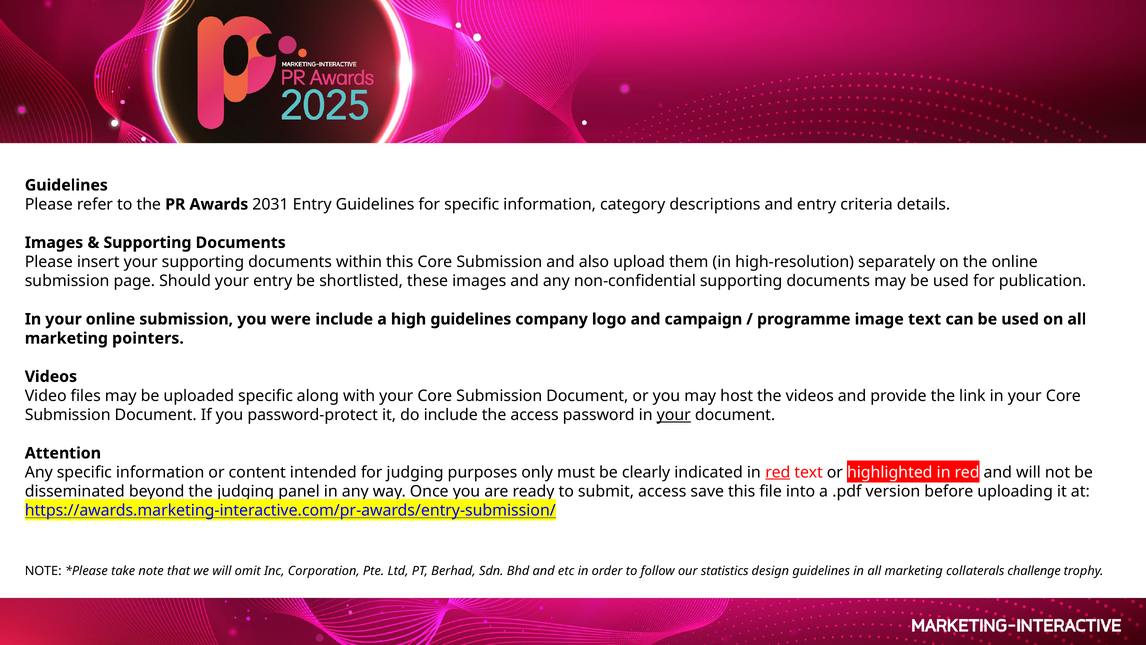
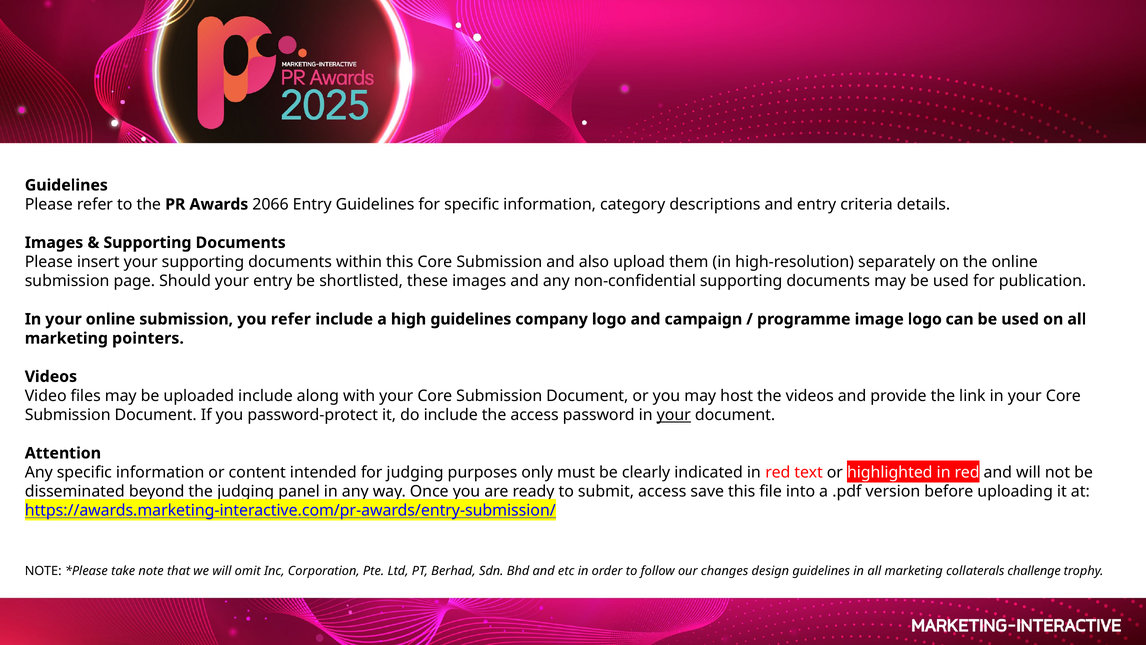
2031: 2031 -> 2066 (270, 204)
you were: were -> refer (291, 319)
image text: text -> logo (925, 319)
uploaded specific: specific -> include (265, 396)
red underline: present -> none (778, 472)
statistics: statistics -> changes (725, 571)
